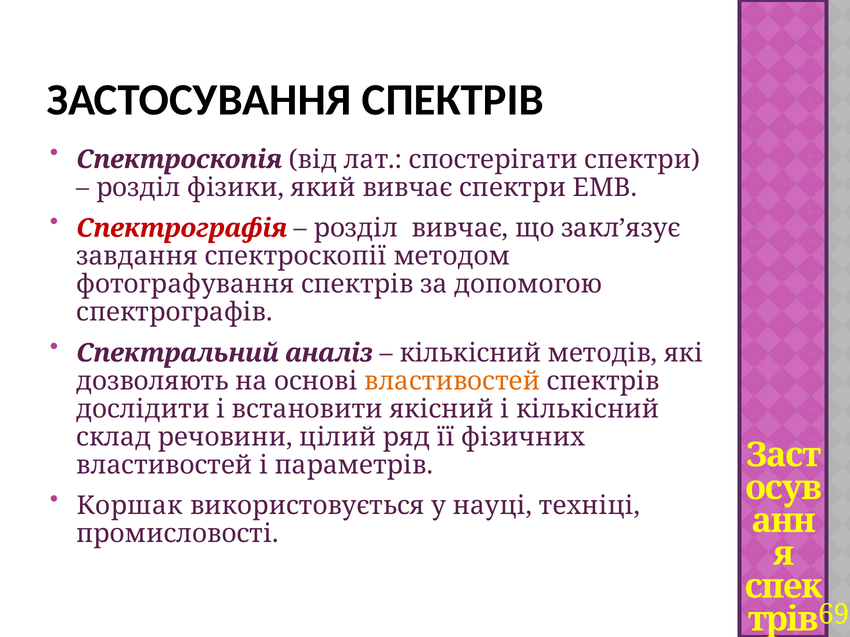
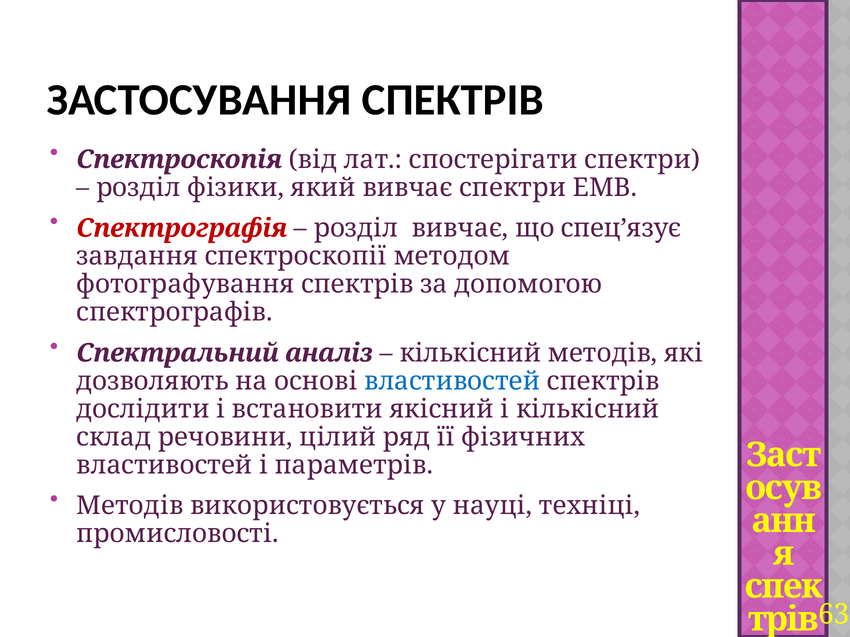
закл’язує: закл’язує -> спец’язує (621, 228)
властивостей colour: orange -> blue (452, 381)
Коршак: Коршак -> Методів (130, 506)
69: 69 -> 63 (834, 615)
